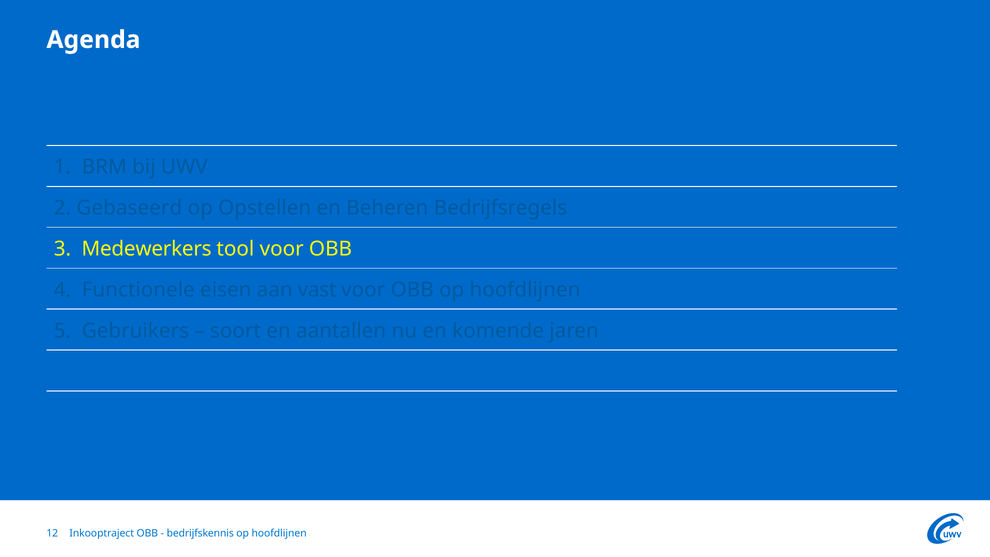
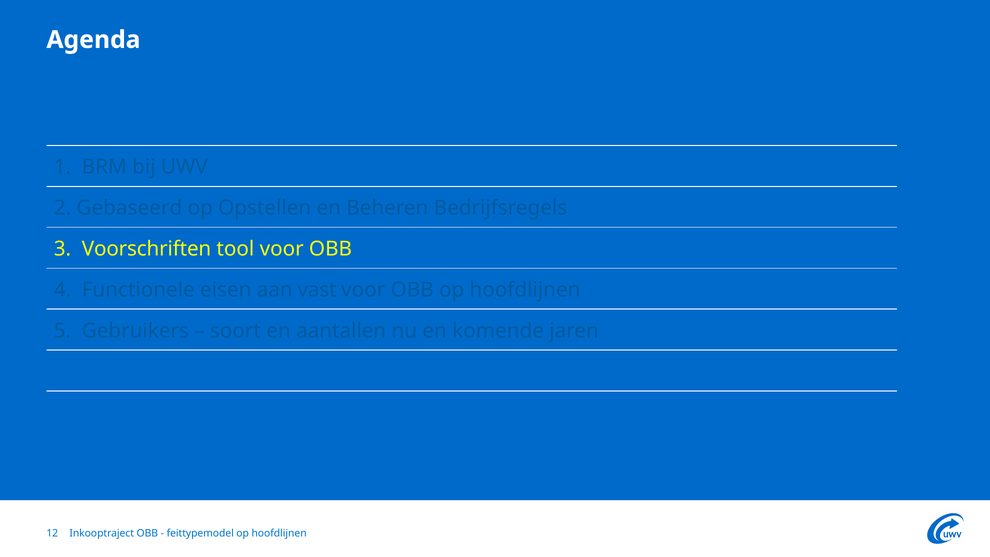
Medewerkers: Medewerkers -> Voorschriften (147, 249)
bedrijfskennis: bedrijfskennis -> feittypemodel (200, 533)
